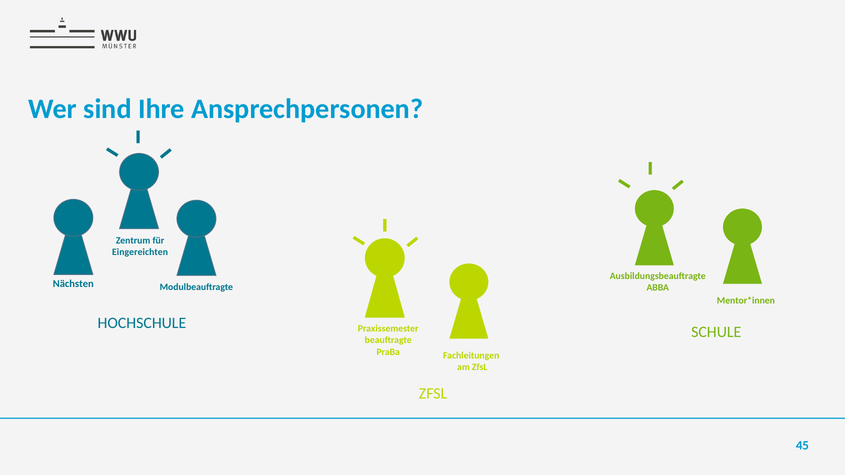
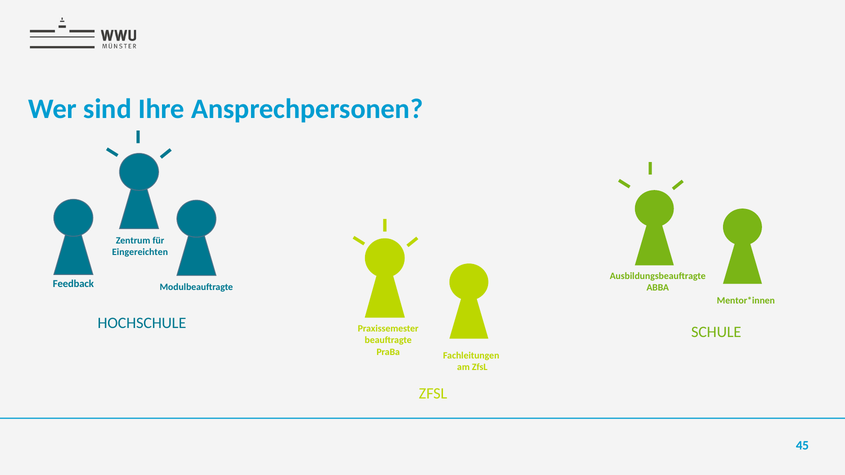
Nächsten: Nächsten -> Feedback (73, 284)
